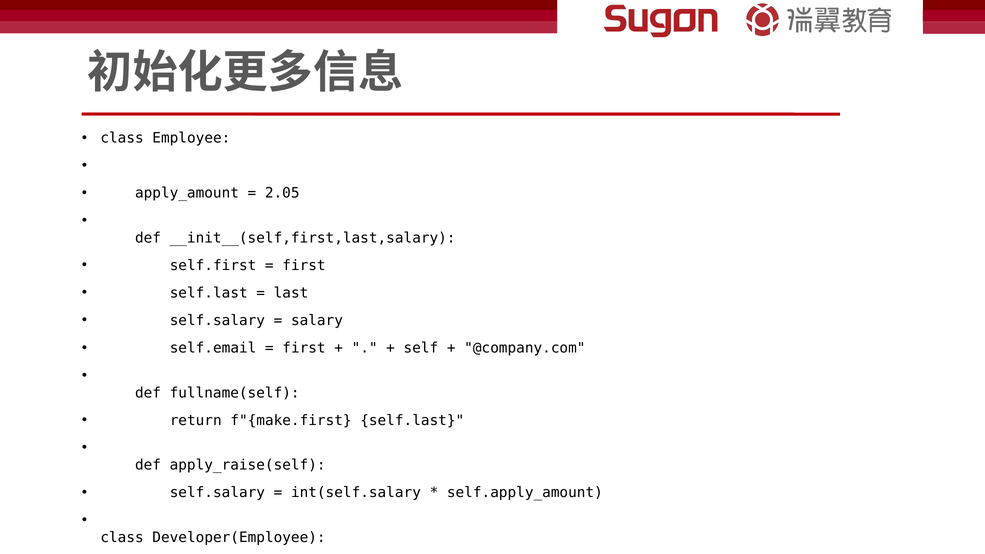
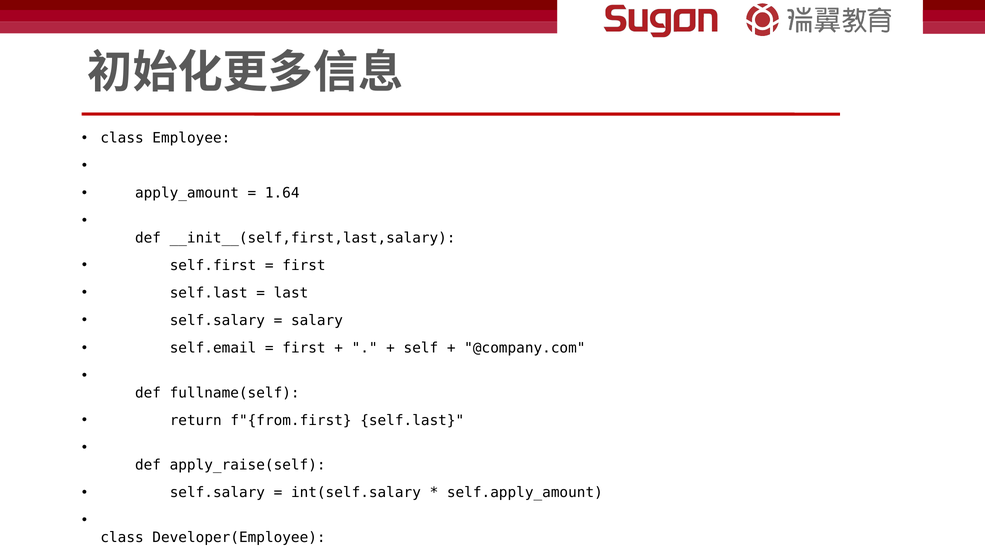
2.05: 2.05 -> 1.64 (282, 193)
f"{make.first: f"{make.first -> f"{from.first (291, 420)
